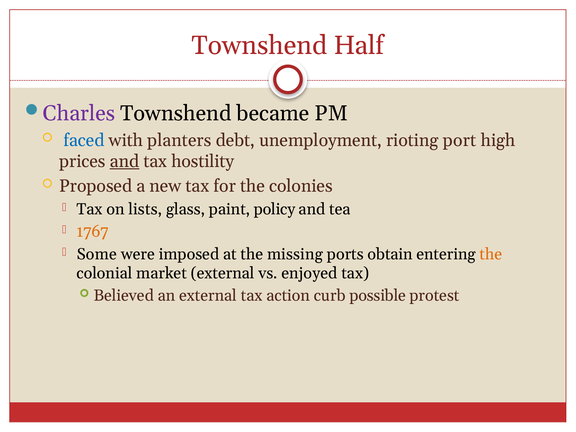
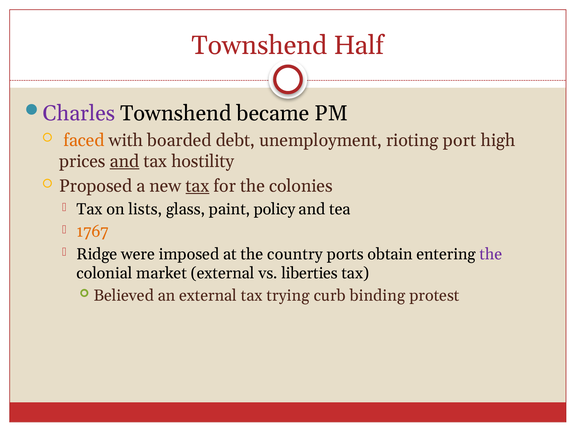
faced colour: blue -> orange (84, 140)
planters: planters -> boarded (179, 140)
tax underline: none -> present (197, 186)
Some: Some -> Ridge (97, 254)
missing: missing -> country (295, 254)
the colour: orange -> purple (491, 254)
enjoyed: enjoyed -> liberties (310, 273)
action: action -> trying (288, 296)
possible: possible -> binding (377, 296)
